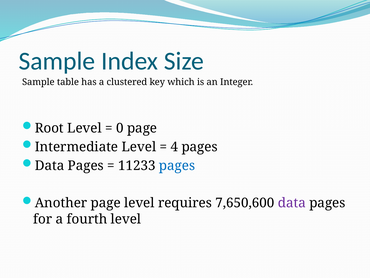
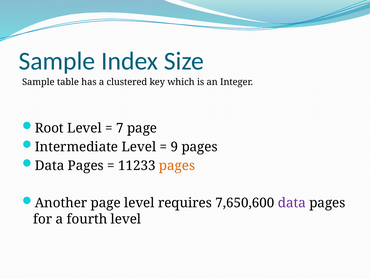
0: 0 -> 7 (120, 128)
4: 4 -> 9 (174, 147)
pages colour: blue -> orange (177, 165)
